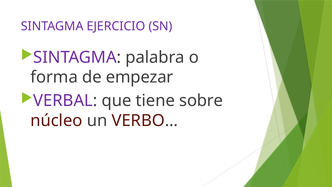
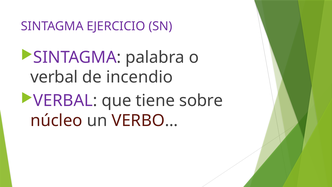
forma: forma -> verbal (54, 77)
empezar: empezar -> incendio (140, 77)
